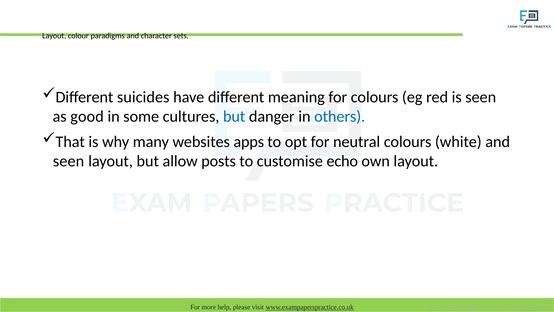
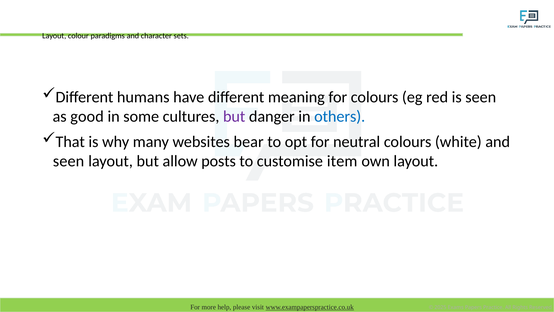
suicides: suicides -> humans (143, 97)
but colour: blue -> purple (234, 117)
apps: apps -> bear (249, 142)
echo: echo -> item (342, 161)
